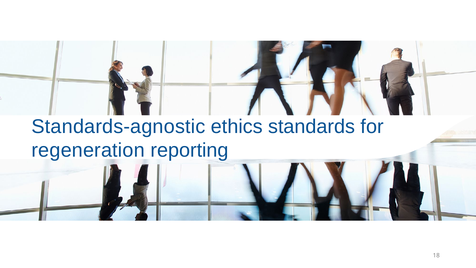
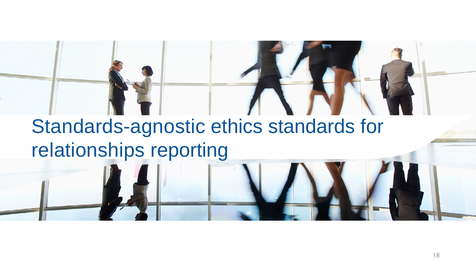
regeneration: regeneration -> relationships (88, 150)
